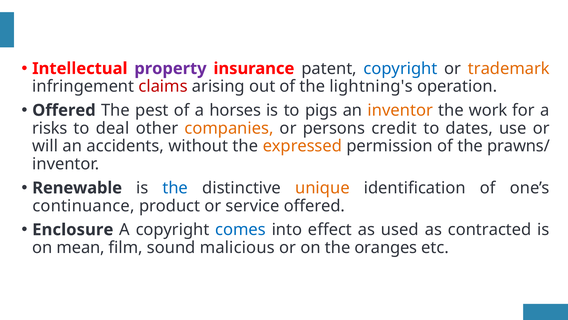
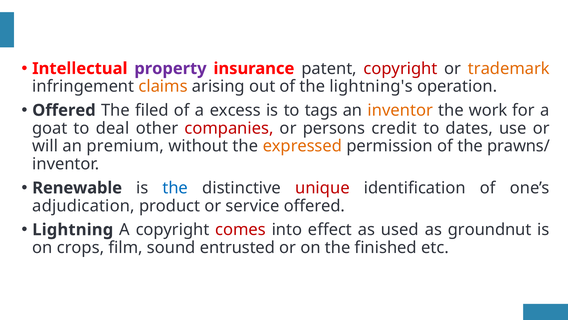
copyright colour: blue -> red (400, 68)
claims colour: red -> orange (163, 86)
pest: pest -> filed (152, 110)
horses: horses -> excess (235, 110)
pigs: pigs -> tags (321, 110)
risks: risks -> goat (50, 128)
companies colour: orange -> red (229, 128)
accidents: accidents -> premium (125, 146)
unique colour: orange -> red (322, 188)
continuance: continuance -> adjudication (83, 206)
Enclosure: Enclosure -> Lightning (73, 229)
comes colour: blue -> red (241, 229)
contracted: contracted -> groundnut (490, 229)
mean: mean -> crops (80, 247)
malicious: malicious -> entrusted (237, 247)
oranges: oranges -> finished (386, 247)
